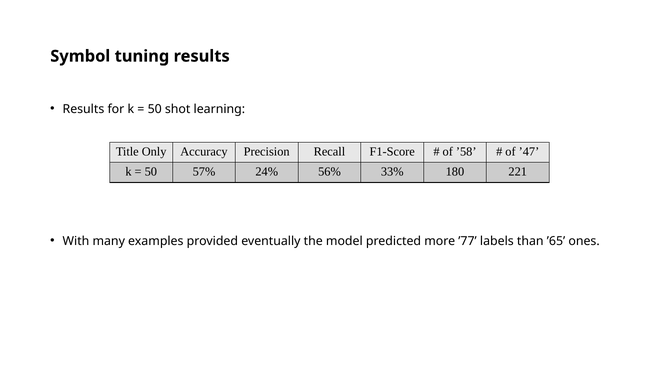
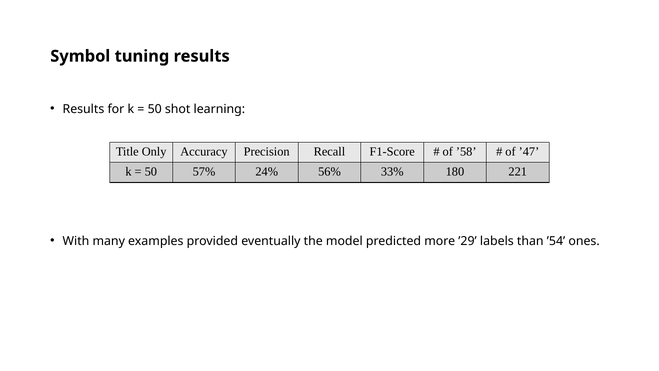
’77: ’77 -> ’29 (468, 241)
’65: ’65 -> ’54 (556, 241)
